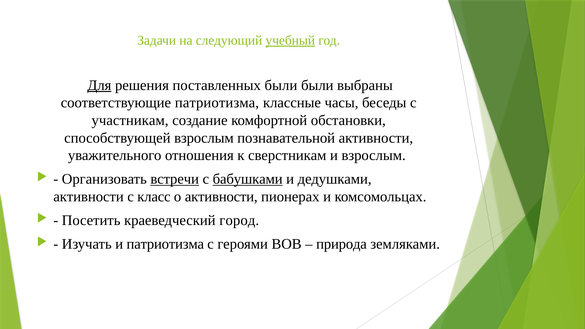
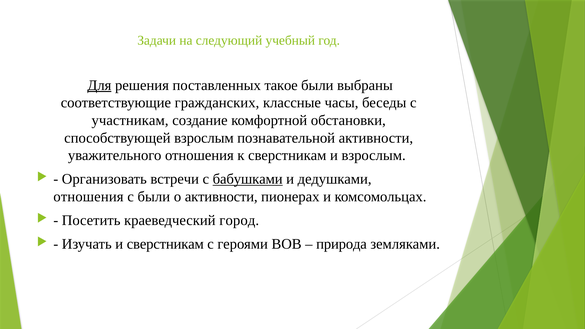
учебный underline: present -> none (290, 40)
поставленных были: были -> такое (281, 85)
соответствующие патриотизма: патриотизма -> гражданских (217, 103)
встречи underline: present -> none (175, 179)
активности: активности -> отношения (88, 197)
с класс: класс -> были (154, 197)
и патриотизма: патриотизма -> сверстникам (165, 244)
